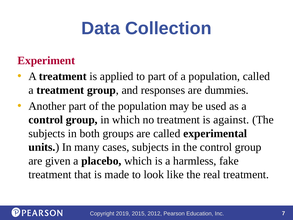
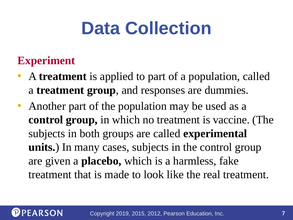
against: against -> vaccine (231, 120)
